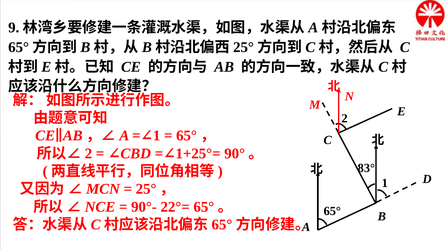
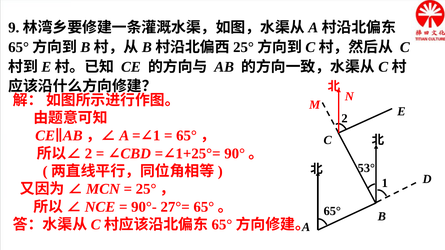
83°: 83° -> 53° (366, 168)
22°=: 22°= -> 27°= (175, 207)
